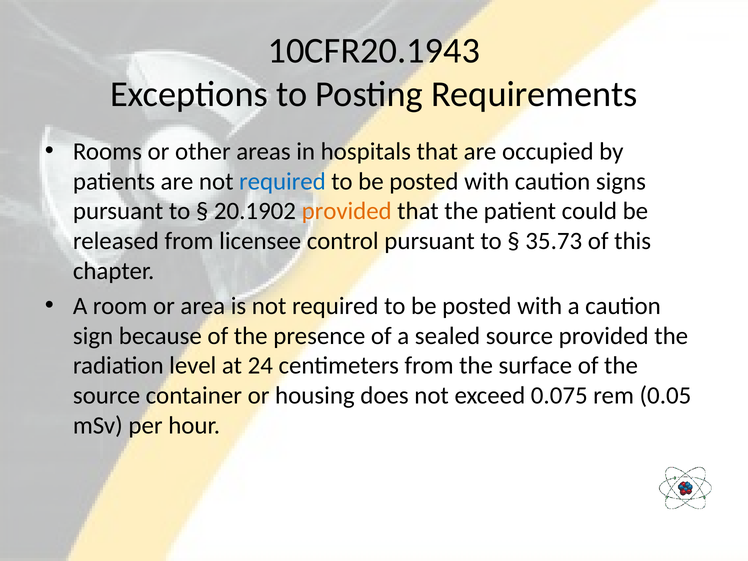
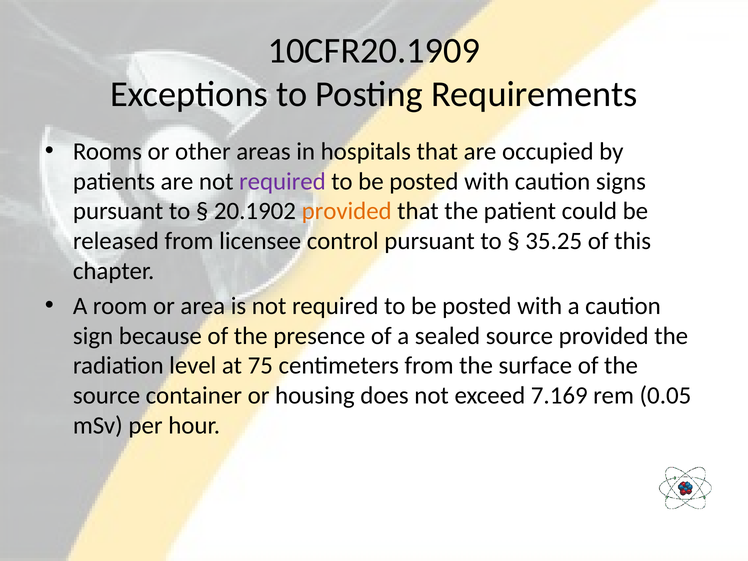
10CFR20.1943: 10CFR20.1943 -> 10CFR20.1909 (374, 51)
required colour: blue -> purple (282, 181)
35.73: 35.73 -> 35.25 (554, 241)
24: 24 -> 75 (260, 366)
0.075: 0.075 -> 7.169 (559, 396)
